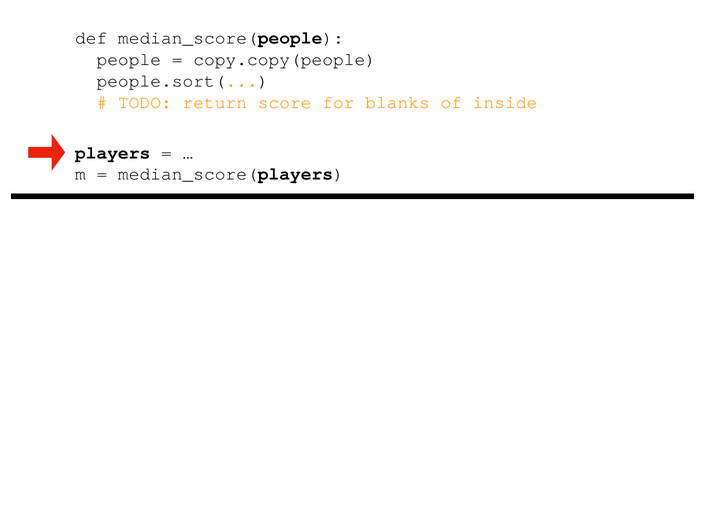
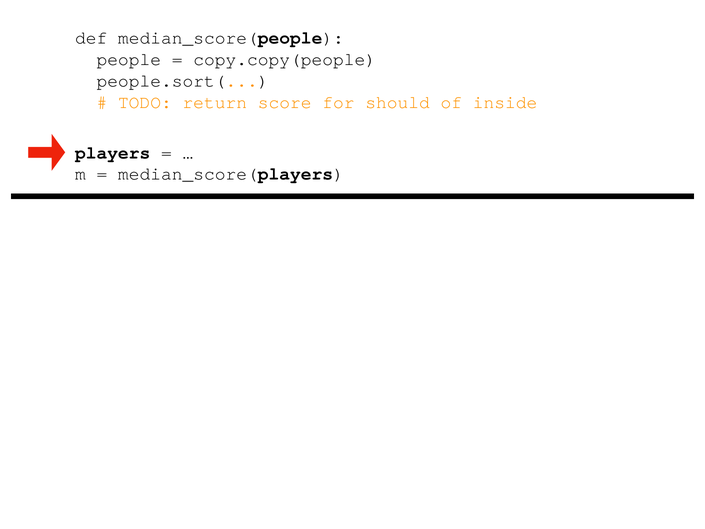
blanks: blanks -> should (398, 102)
